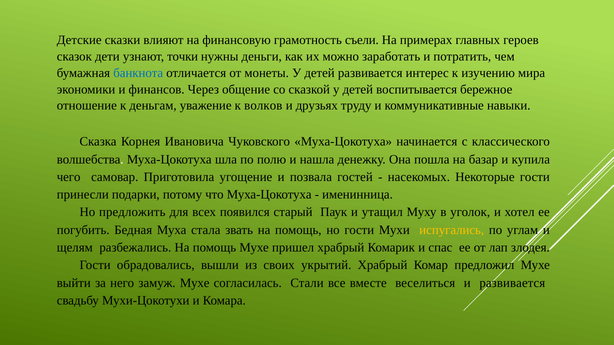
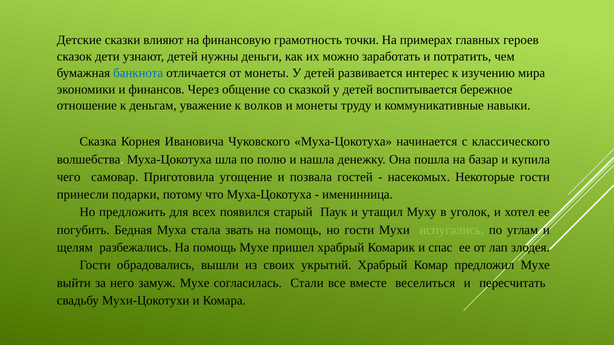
съели: съели -> точки (362, 40)
узнают точки: точки -> детей (183, 57)
и друзьях: друзьях -> монеты (317, 106)
испугались colour: yellow -> light green (452, 230)
и развивается: развивается -> пересчитать (512, 283)
